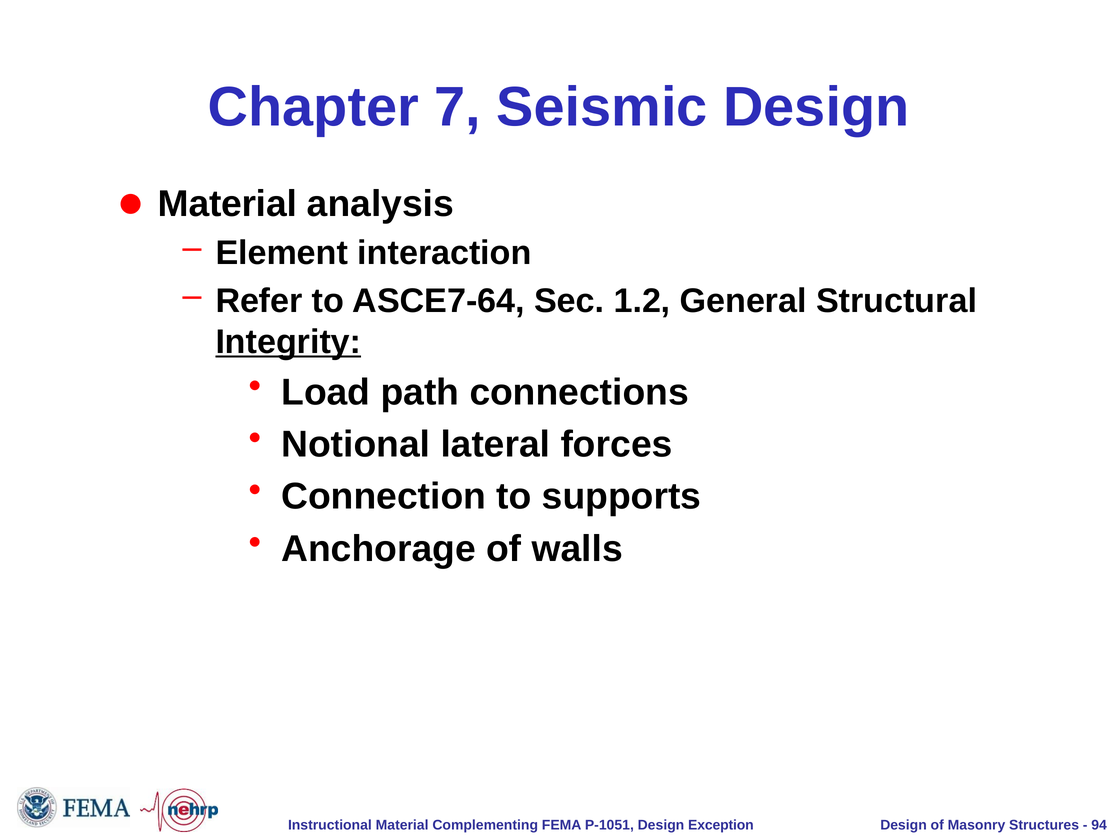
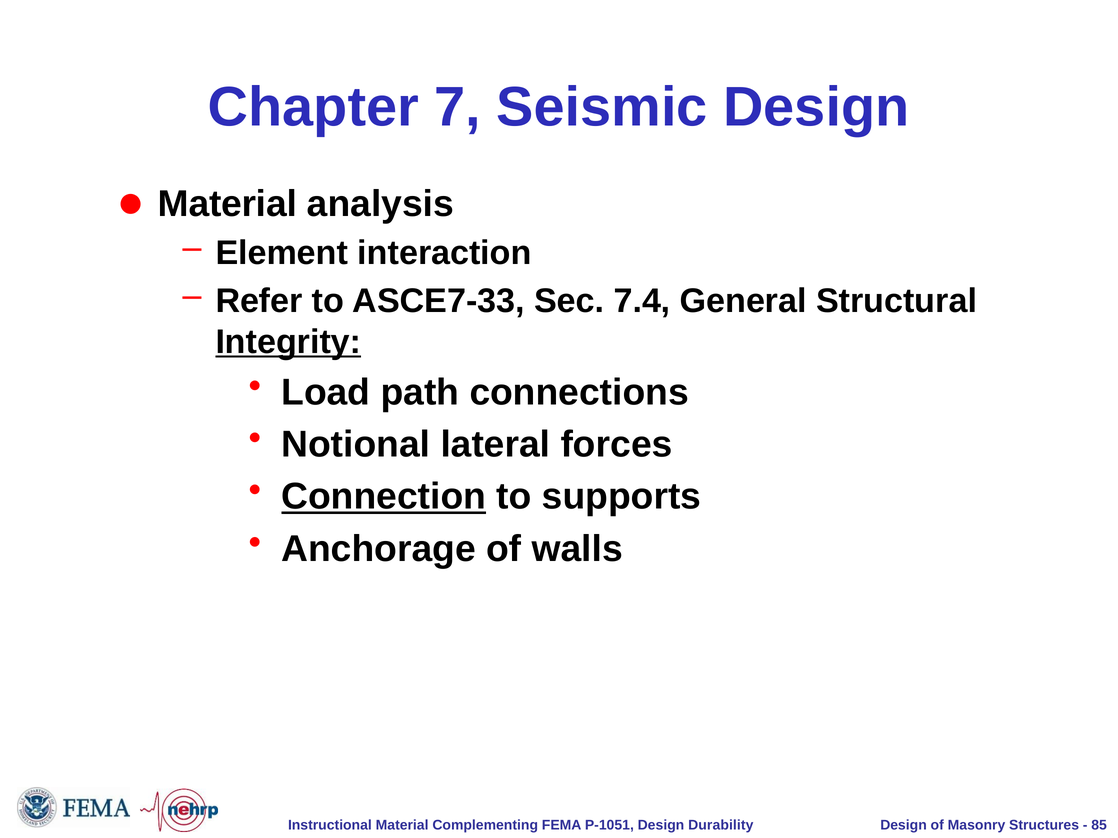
ASCE7-64: ASCE7-64 -> ASCE7-33 (439, 301)
1.2: 1.2 -> 7.4 (642, 301)
Connection underline: none -> present (384, 497)
Exception: Exception -> Durability (721, 825)
94: 94 -> 85 (1099, 825)
